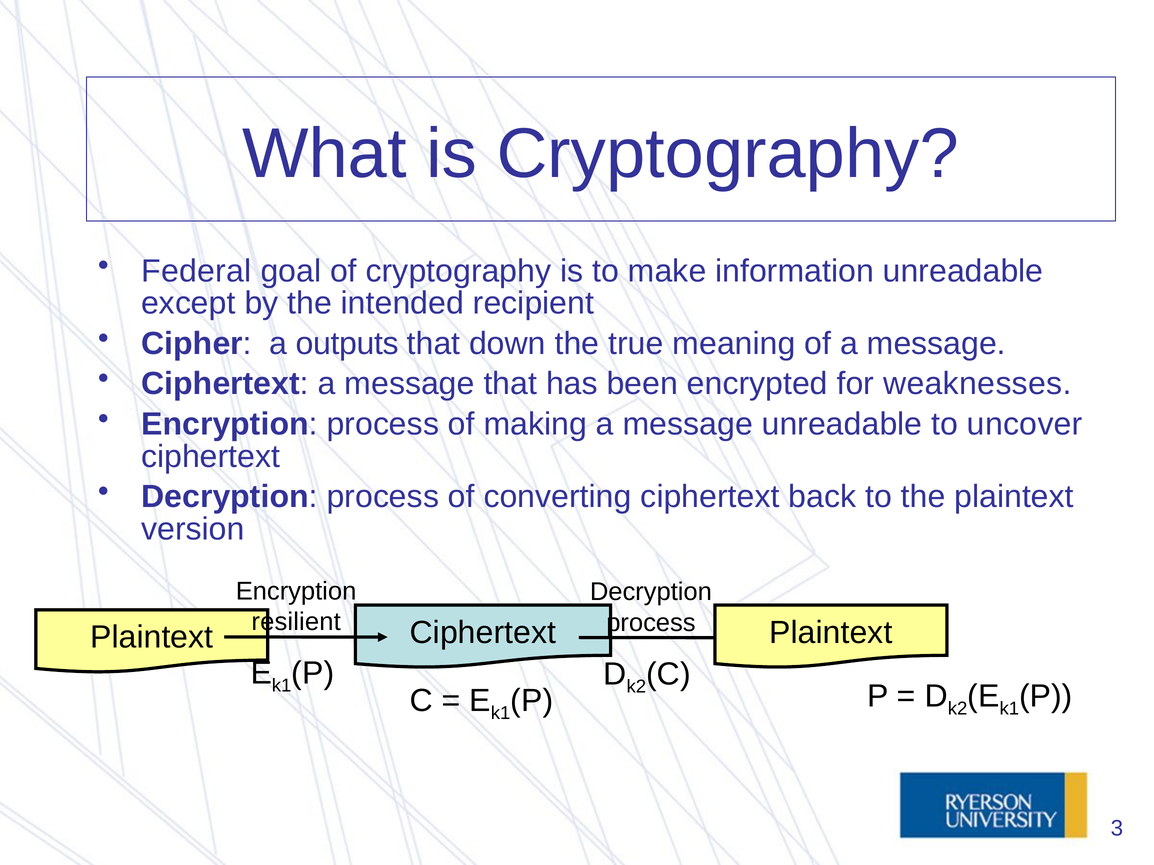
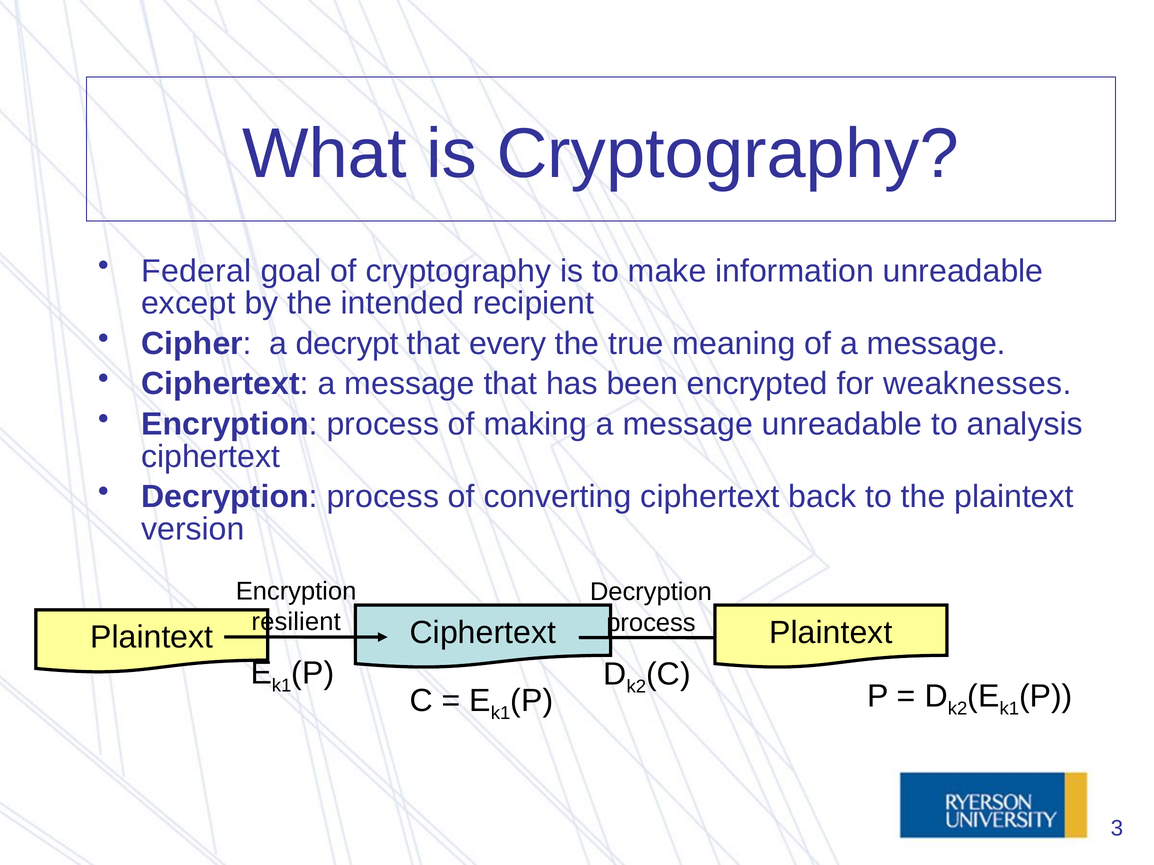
outputs: outputs -> decrypt (347, 344)
down: down -> every (508, 344)
uncover: uncover -> analysis (1025, 424)
